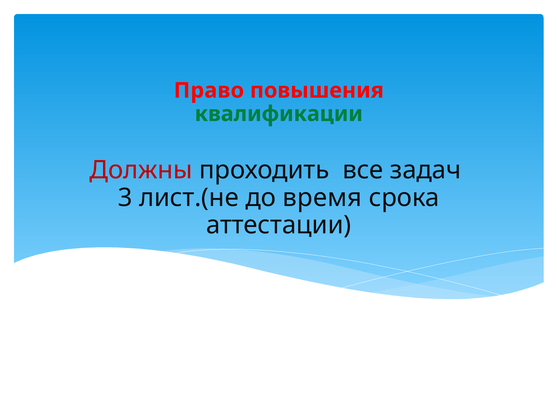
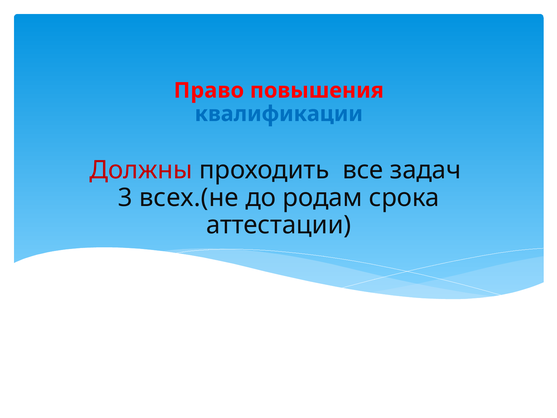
квалификации colour: green -> blue (279, 114)
лист.(не: лист.(не -> всех.(не (189, 198)
время: время -> родам (322, 198)
